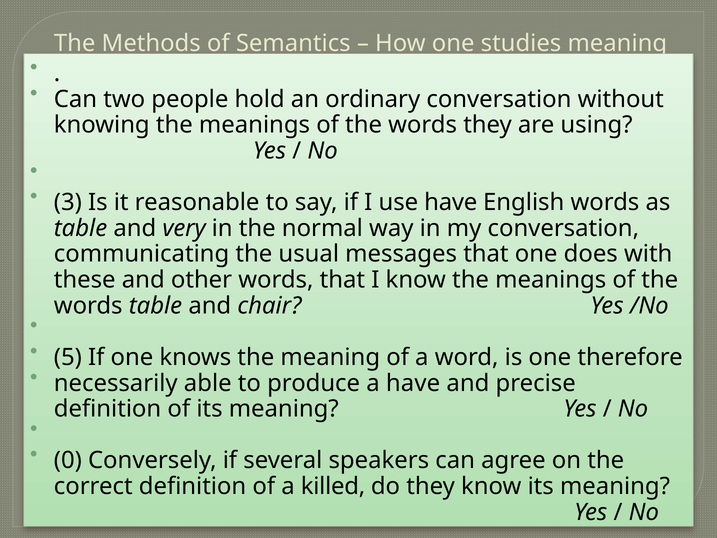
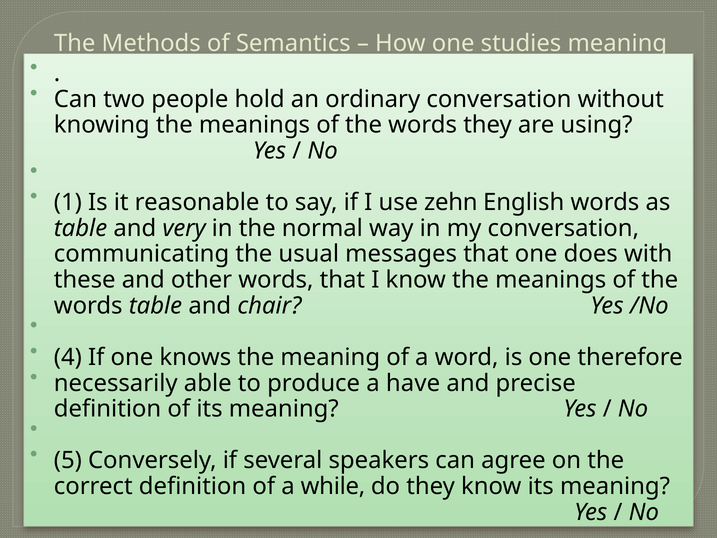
3: 3 -> 1 (68, 202)
use have: have -> zehn (451, 202)
5: 5 -> 4 (68, 357)
0: 0 -> 5 (68, 460)
killed: killed -> while (333, 486)
